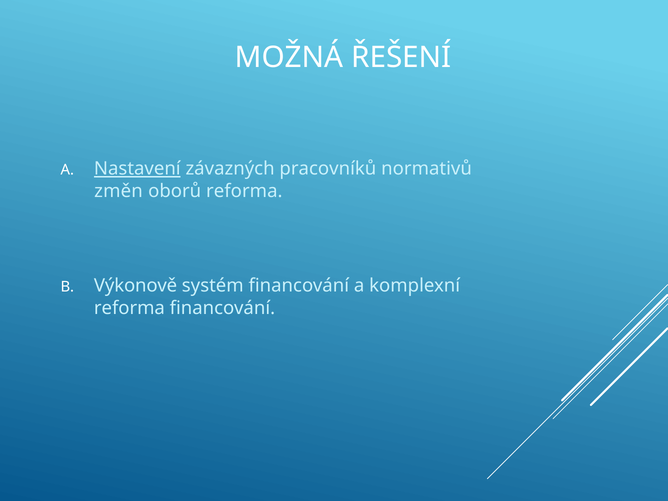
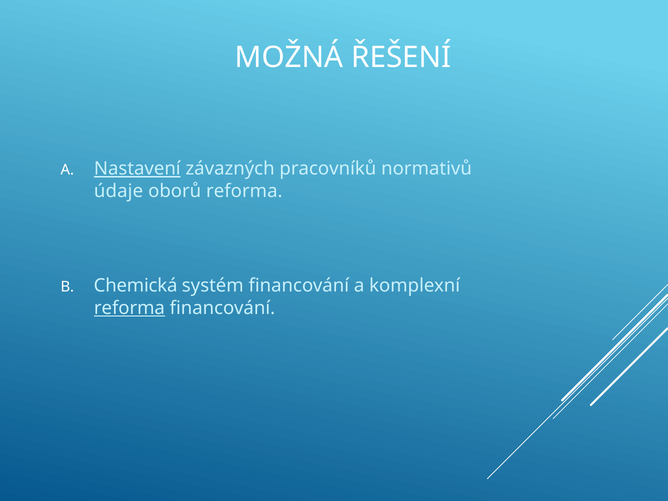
změn: změn -> údaje (119, 191)
Výkonově: Výkonově -> Chemická (136, 286)
reforma underline: none -> present (129, 308)
